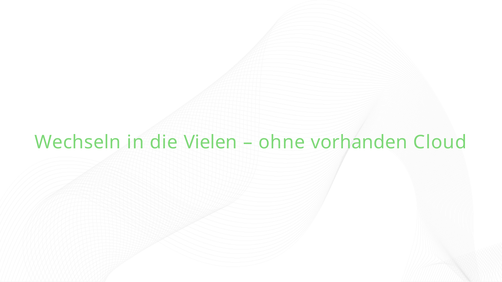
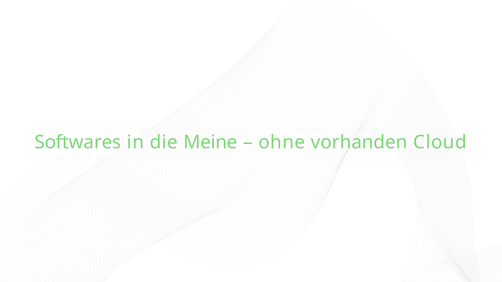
Wechseln: Wechseln -> Softwares (78, 142)
Vielen: Vielen -> Meine (211, 142)
